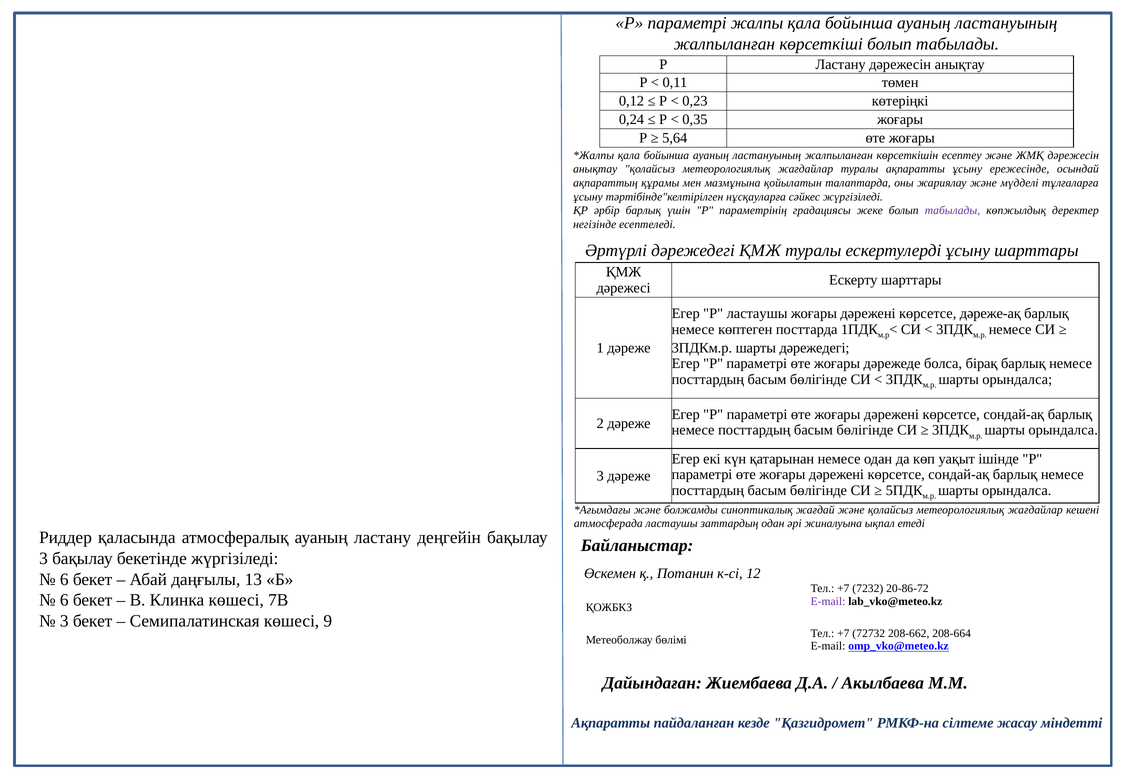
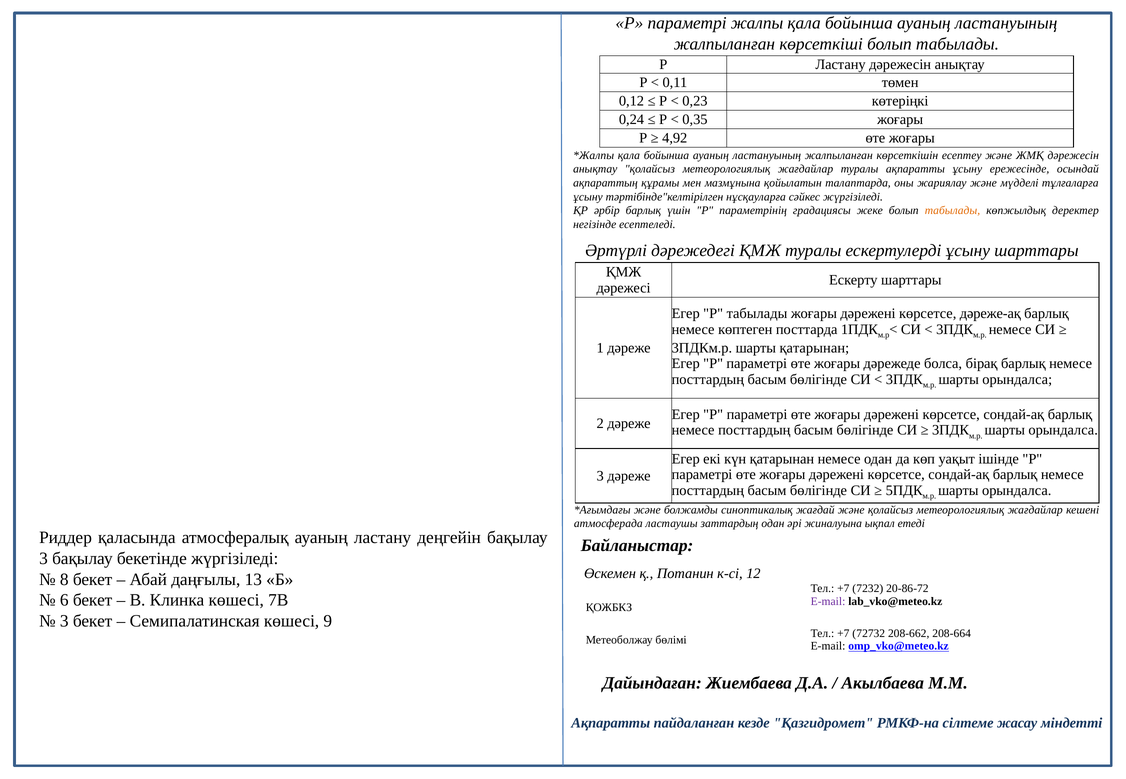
5,64: 5,64 -> 4,92 (675, 138)
табылады colour: purple -> orange (953, 211)
Р ластаушы: ластаушы -> табылады (757, 314)
шарты дәрежедегі: дәрежедегі -> қатарынан (814, 348)
6: 6 -> 8 (64, 580)
